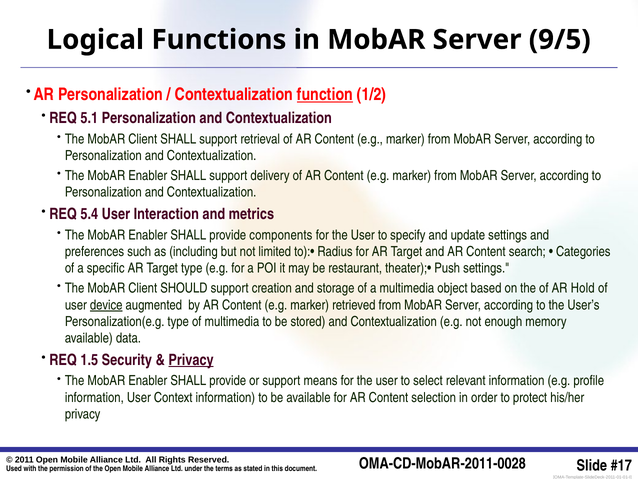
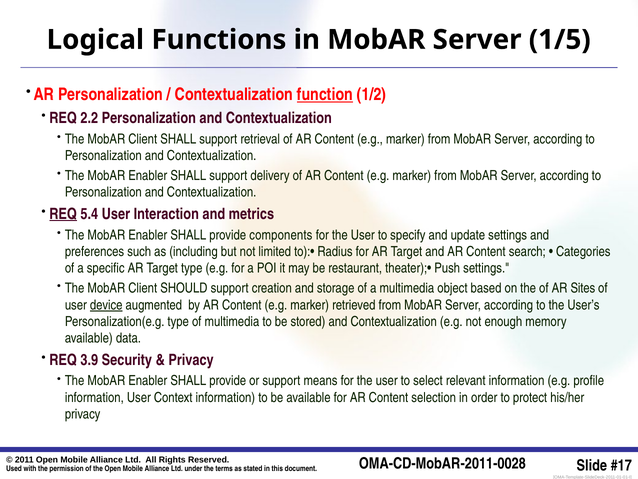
9/5: 9/5 -> 1/5 (560, 40)
5.1: 5.1 -> 2.2 (89, 118)
REQ underline: none -> present (63, 214)
Hold: Hold -> Sites (583, 288)
1.5: 1.5 -> 3.9 (89, 360)
Privacy underline: present -> none (191, 360)
